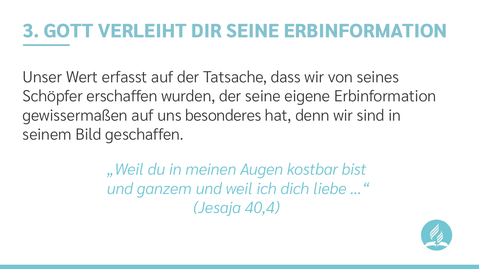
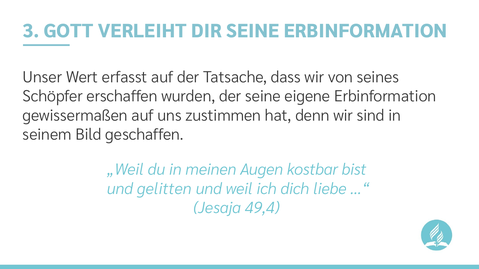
besonderes: besonderes -> zustimmen (223, 116)
ganzem: ganzem -> gelitten (164, 189)
40,4: 40,4 -> 49,4 (262, 208)
